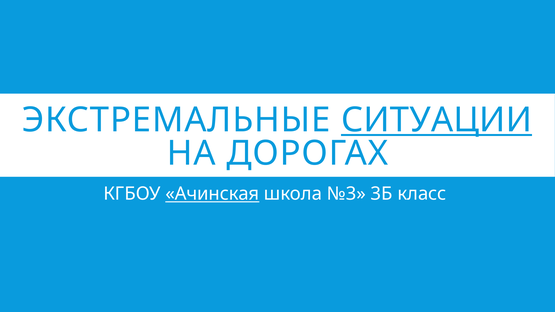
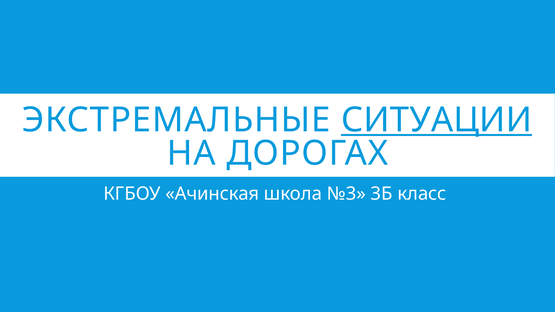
Ачинская underline: present -> none (212, 194)
